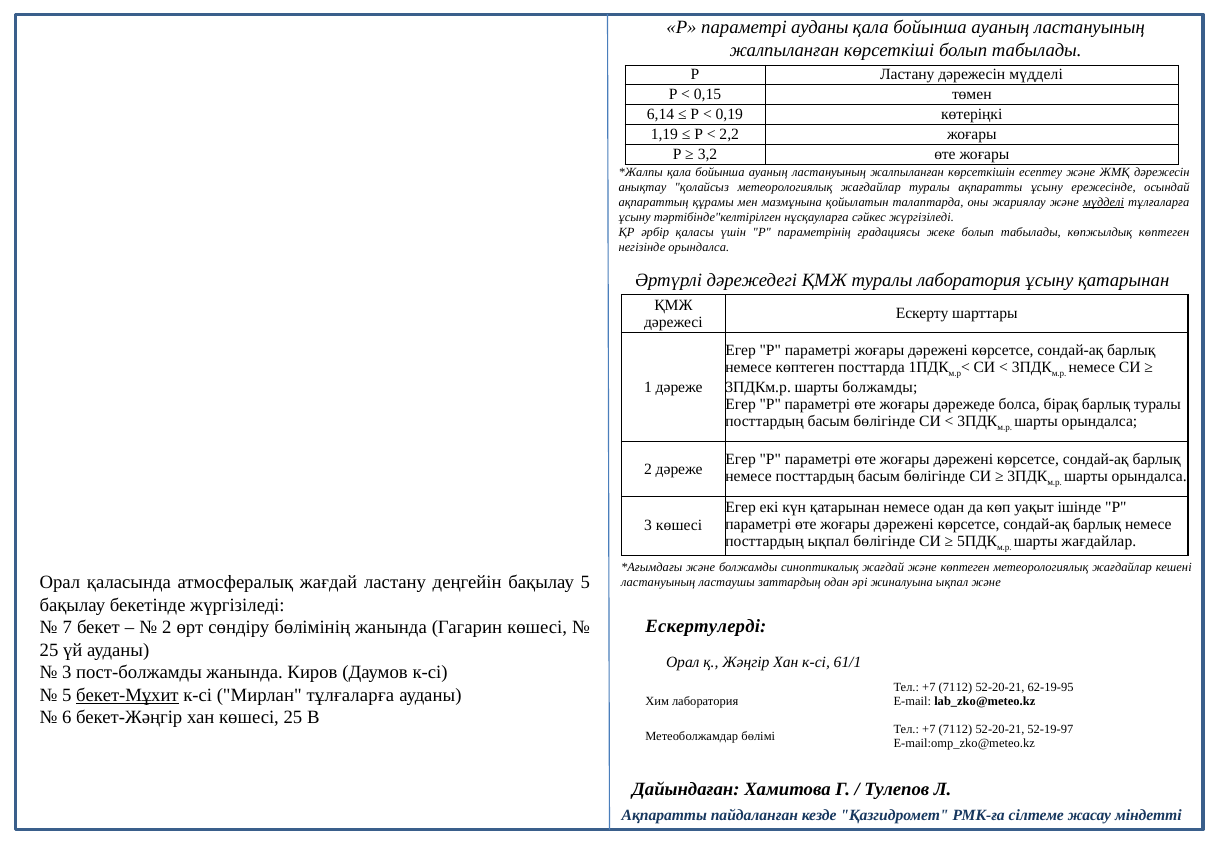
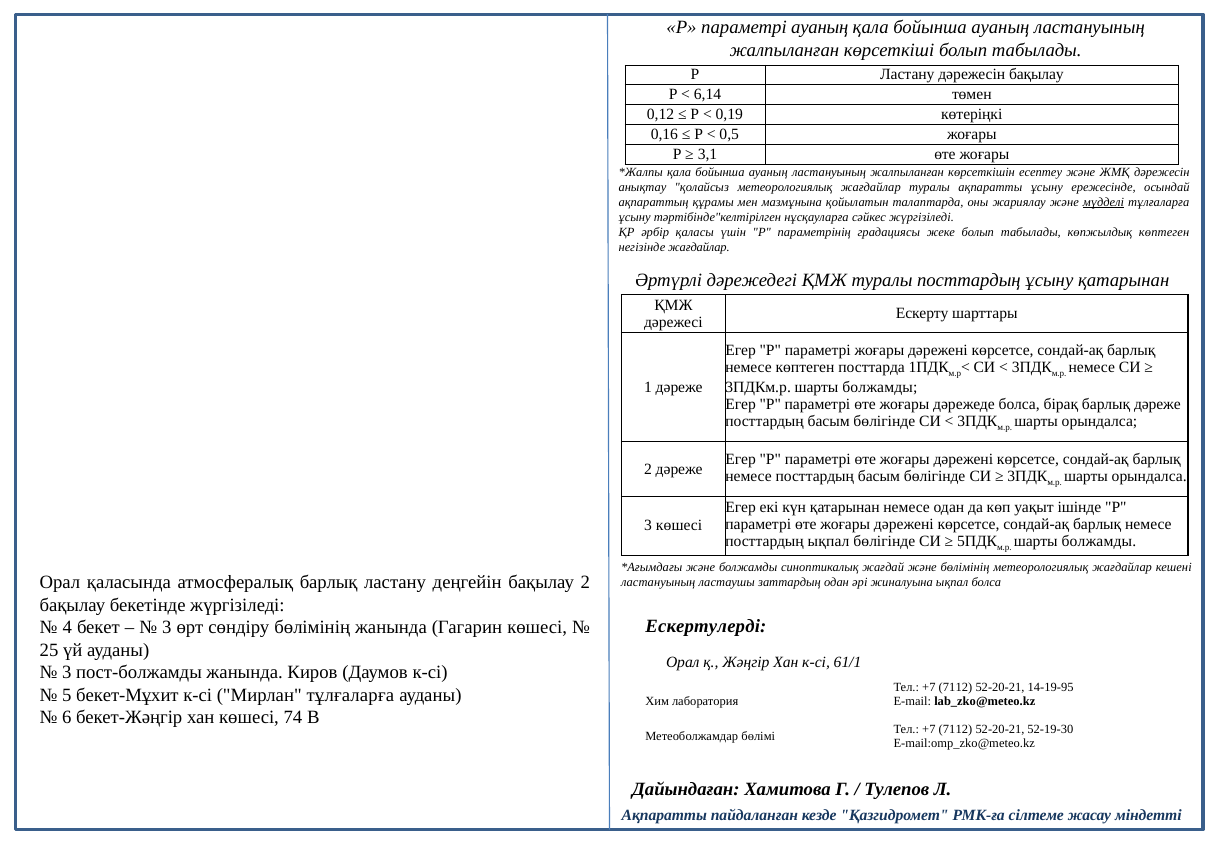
параметрі ауданы: ауданы -> ауаның (820, 27)
дәрежесін мүдделі: мүдделі -> бақылау (1036, 75)
0,15: 0,15 -> 6,14 (708, 94)
6,14: 6,14 -> 0,12 (661, 114)
1,19: 1,19 -> 0,16 (664, 134)
2,2: 2,2 -> 0,5 (729, 134)
3,2: 3,2 -> 3,1 (707, 154)
негізінде орындалса: орындалса -> жағдайлар (699, 247)
туралы лаборатория: лаборатория -> посттардың (969, 281)
барлық туралы: туралы -> дәреже (1157, 404)
жағдайлар: жағдайлар -> болжамды (1099, 542)
және көптеген: көптеген -> бөлімінің (965, 568)
атмосфералық жағдай: жағдай -> барлық (329, 583)
бақылау 5: 5 -> 2 (585, 583)
ықпал және: және -> болса (986, 582)
7: 7 -> 4 (67, 628)
2: 2 -> 3 (167, 628)
62-19-95: 62-19-95 -> 14-19-95 (1051, 688)
бекет-Мұхит underline: present -> none (127, 695)
көшесі 25: 25 -> 74 (293, 718)
52-19-97: 52-19-97 -> 52-19-30 (1050, 729)
